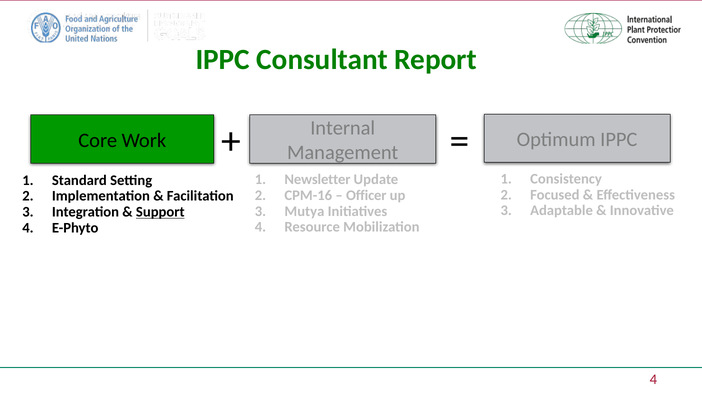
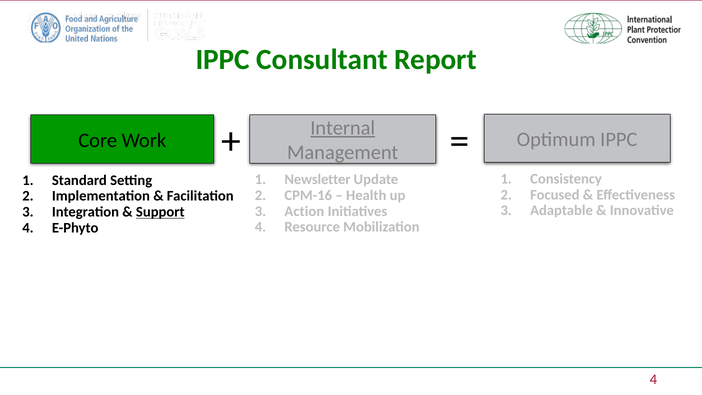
Internal underline: none -> present (343, 128)
Officer: Officer -> Health (366, 195)
Mutya: Mutya -> Action (304, 211)
